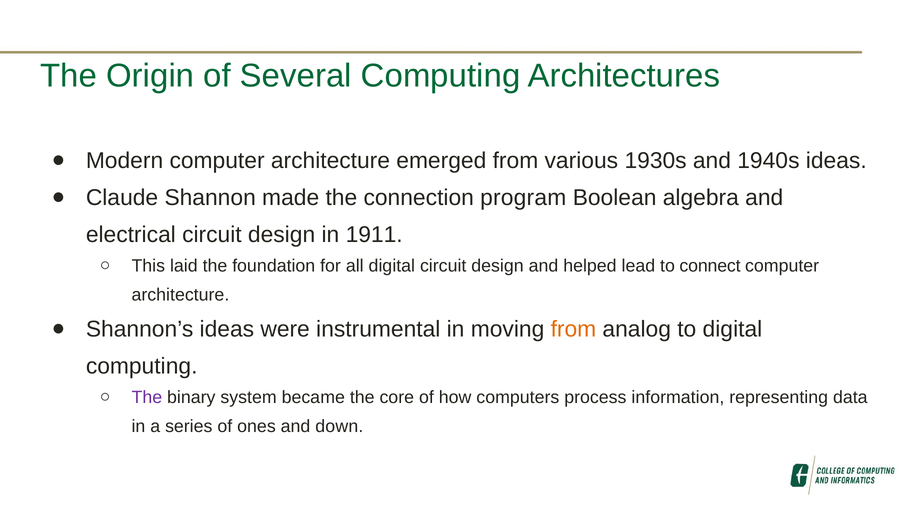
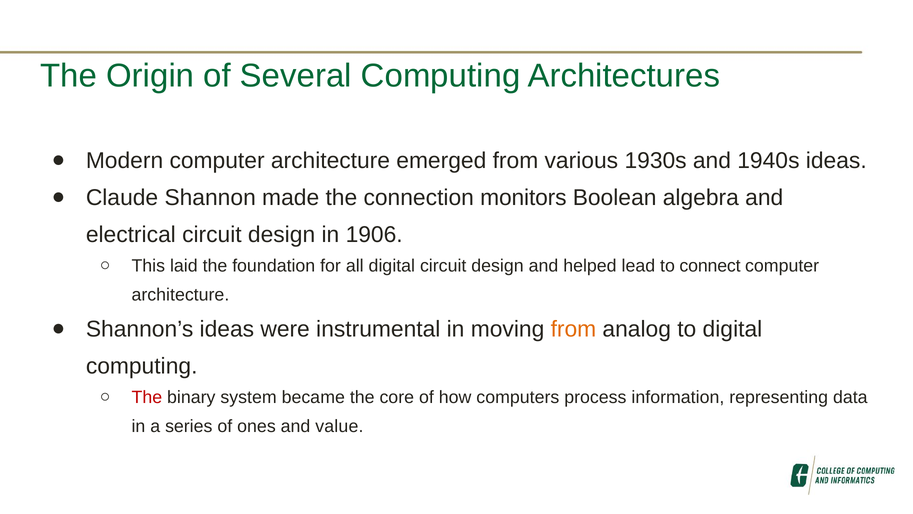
program: program -> monitors (523, 197)
1911: 1911 -> 1906 (374, 234)
The colour: purple -> red (147, 397)
down: down -> value (339, 426)
